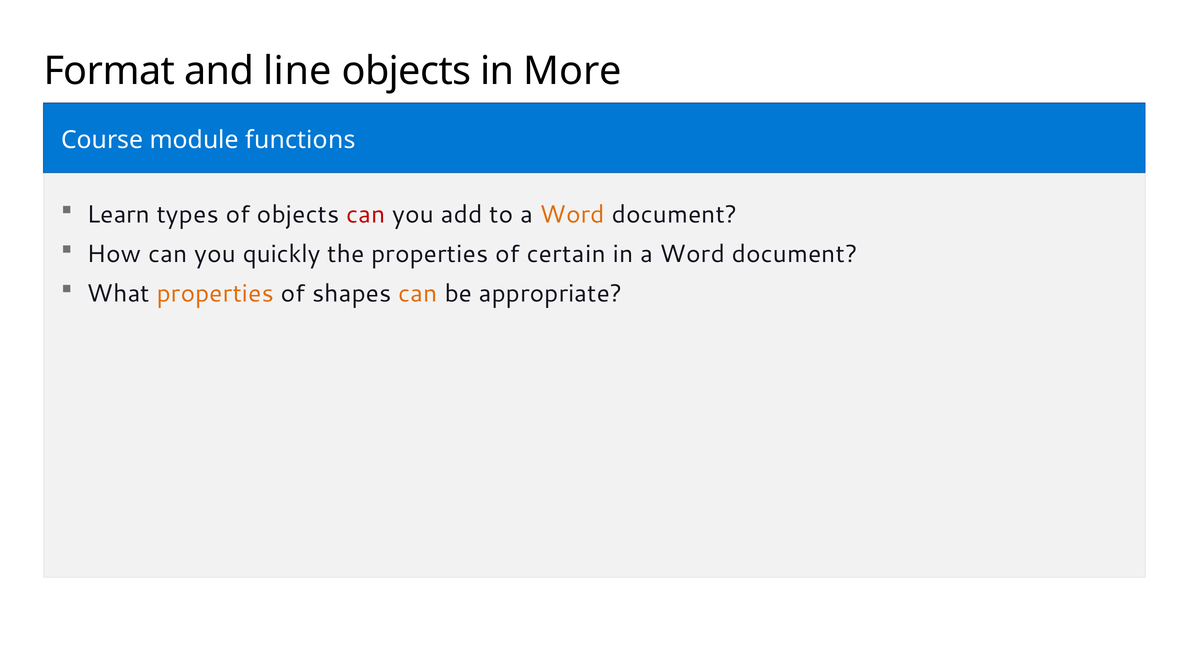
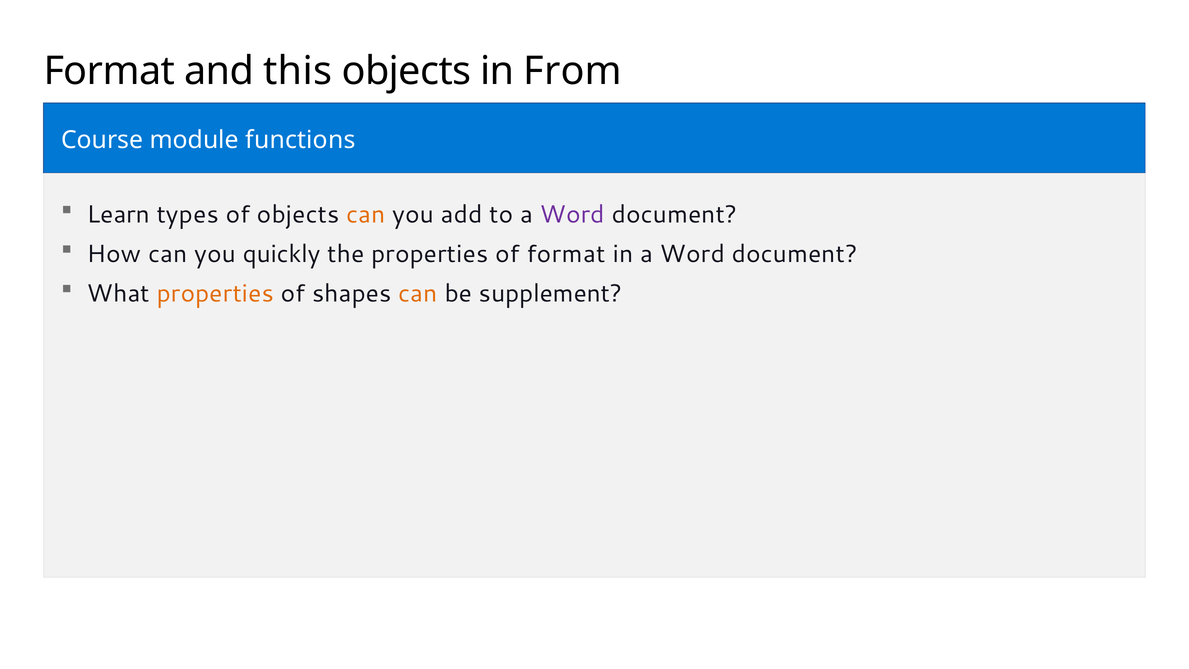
line: line -> this (298, 71)
More: More -> From (573, 71)
can colour: red -> orange (366, 214)
Word colour: orange -> purple (572, 214)
of certain: certain -> format (566, 254)
appropriate: appropriate -> supplement (551, 294)
